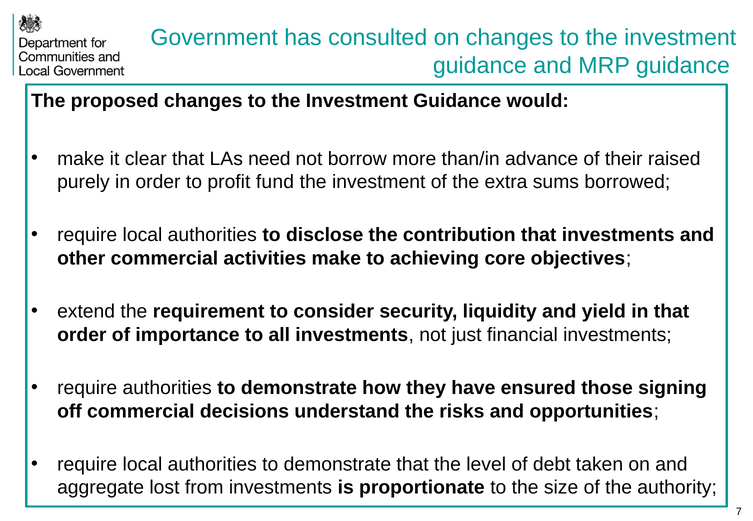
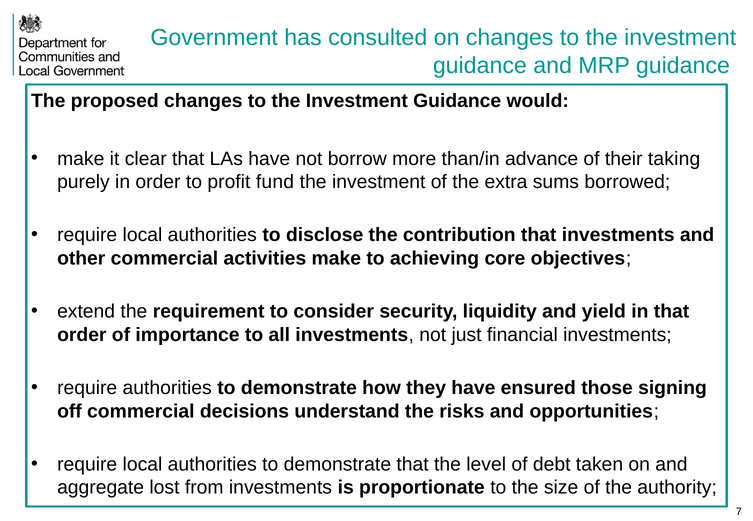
LAs need: need -> have (269, 159)
raised: raised -> taking (674, 159)
